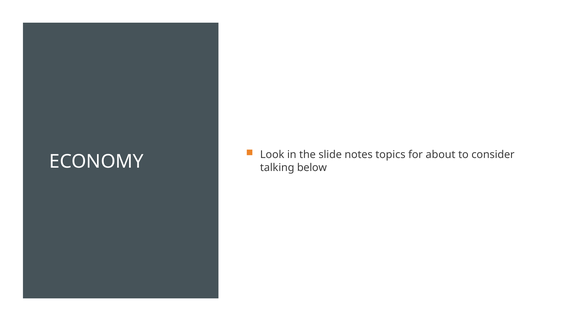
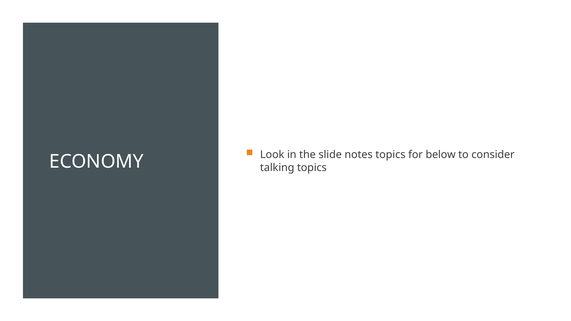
about: about -> below (441, 155)
talking below: below -> topics (312, 168)
